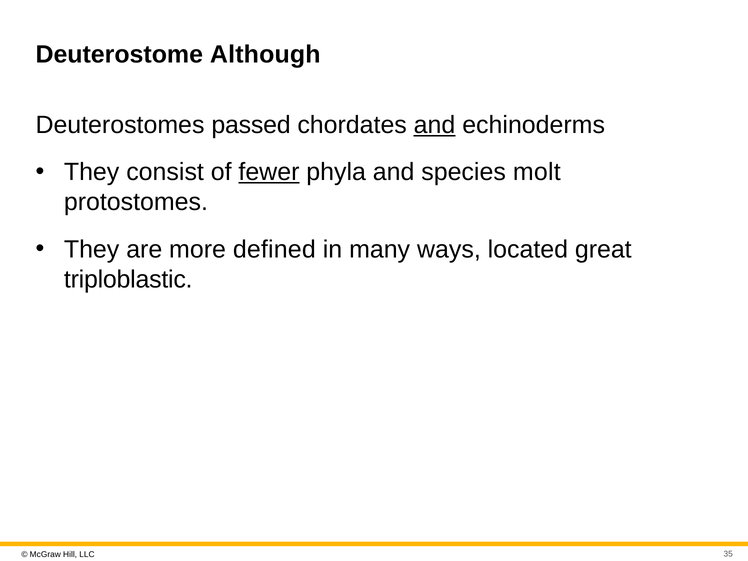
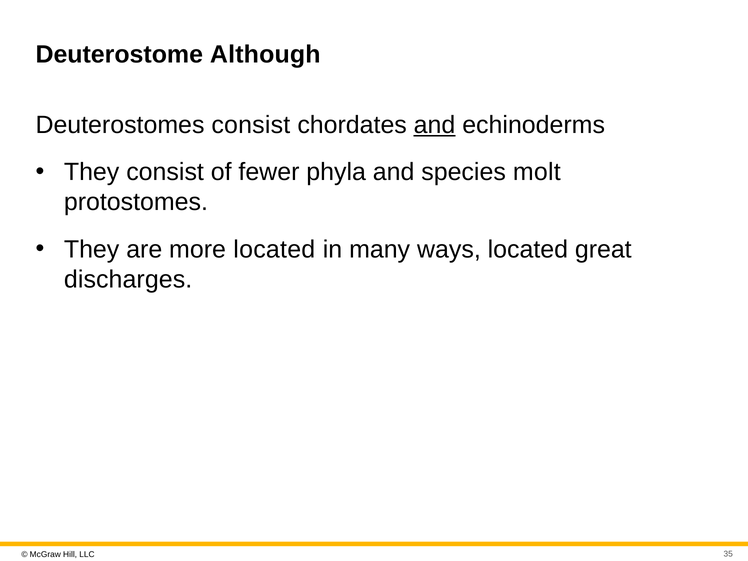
Deuterostomes passed: passed -> consist (251, 125)
fewer underline: present -> none (269, 172)
more defined: defined -> located (274, 250)
triploblastic: triploblastic -> discharges (128, 279)
